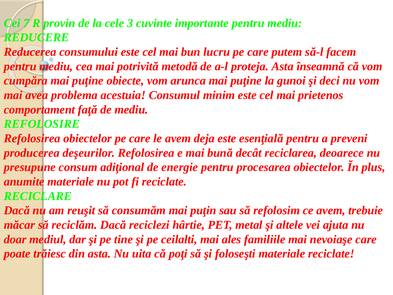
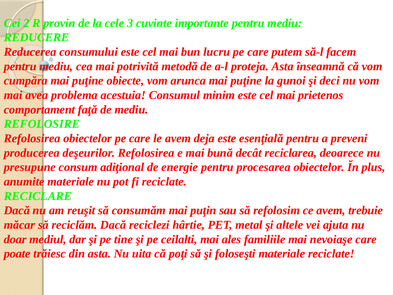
7: 7 -> 2 (26, 23)
